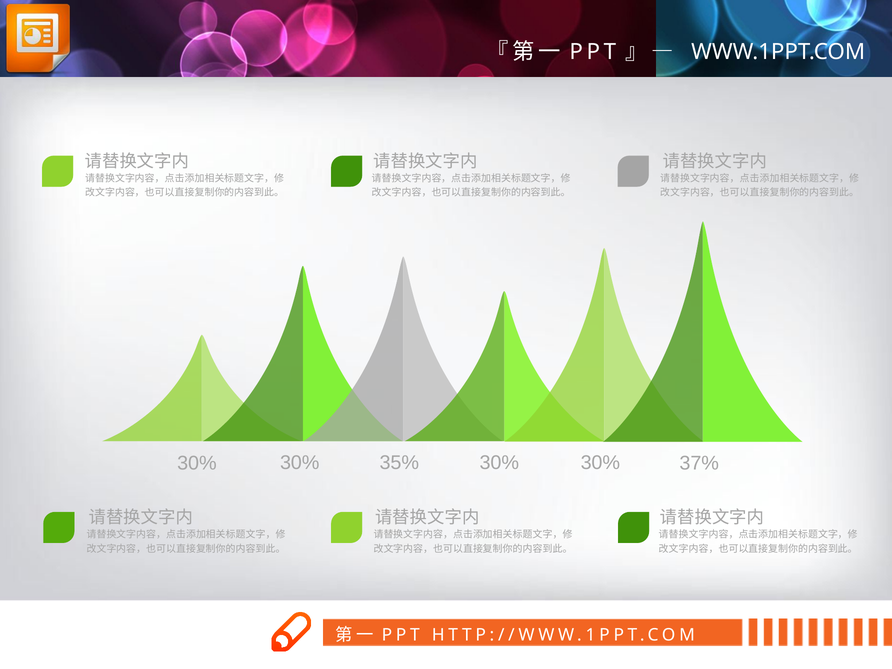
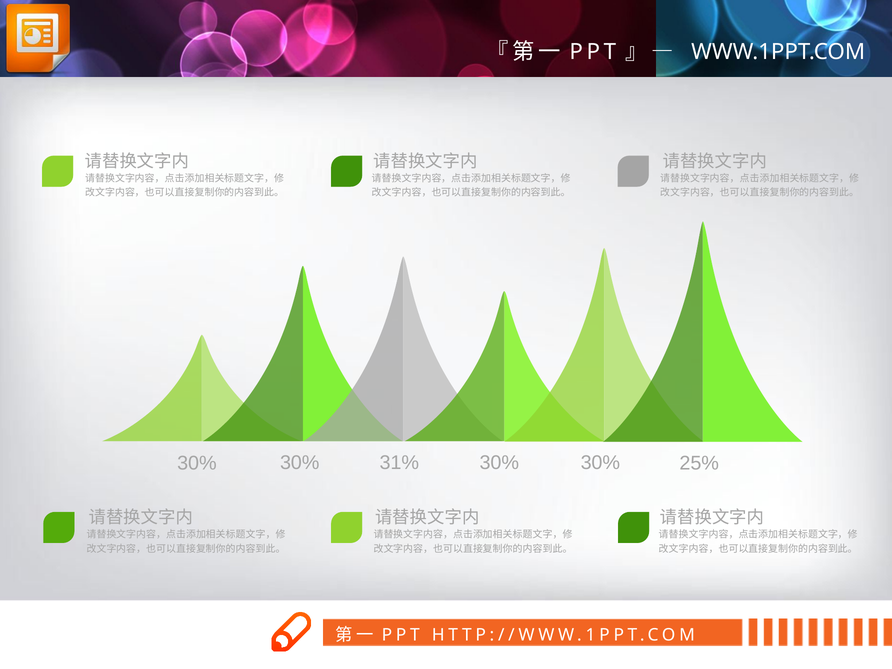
35%: 35% -> 31% (399, 463)
37%: 37% -> 25% (699, 463)
